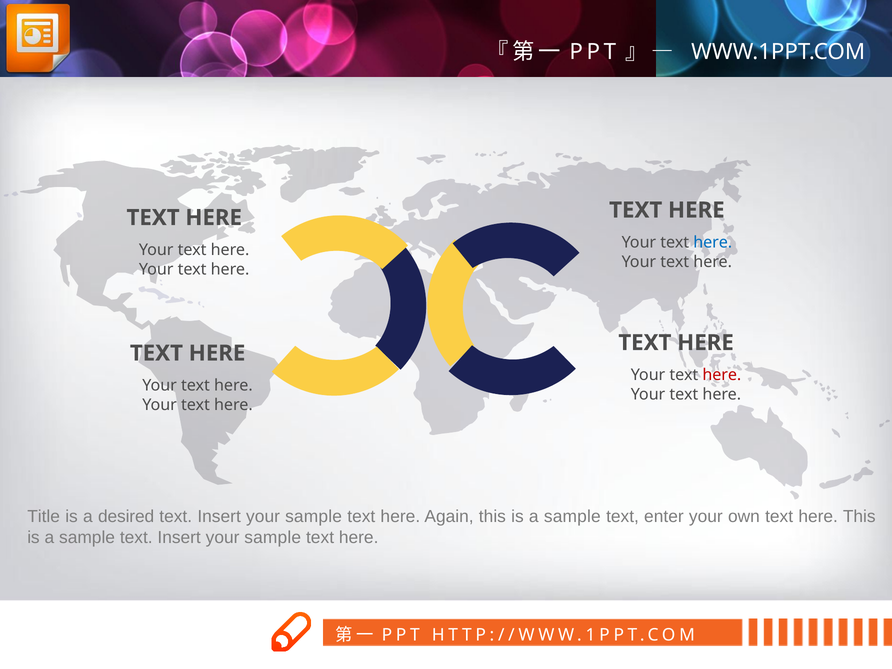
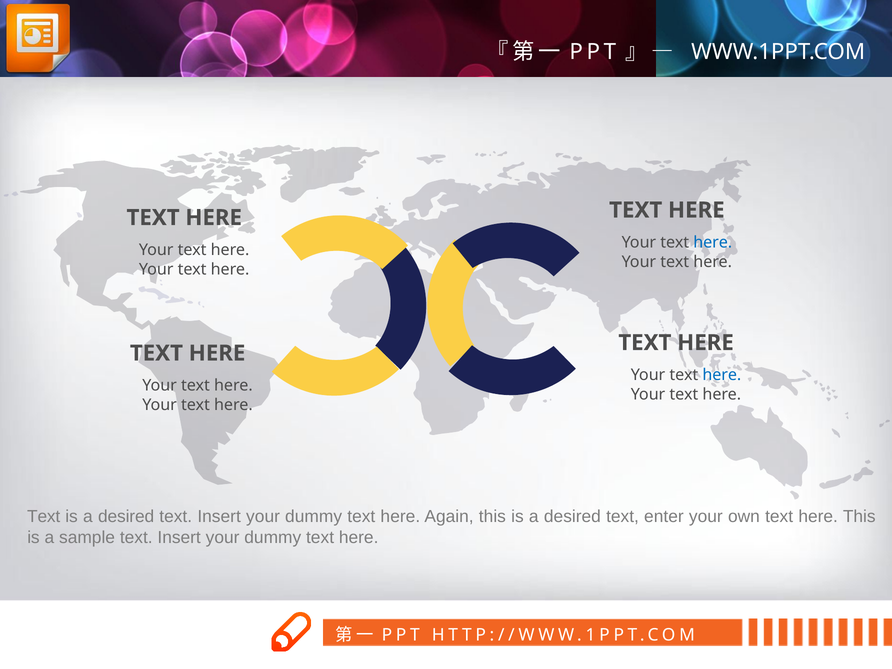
here colour: red -> blue (722, 375)
Title: Title -> Text (44, 517)
sample: sample -> dummy (314, 517)
sample: sample -> desired (572, 517)
sample: sample -> dummy (273, 538)
